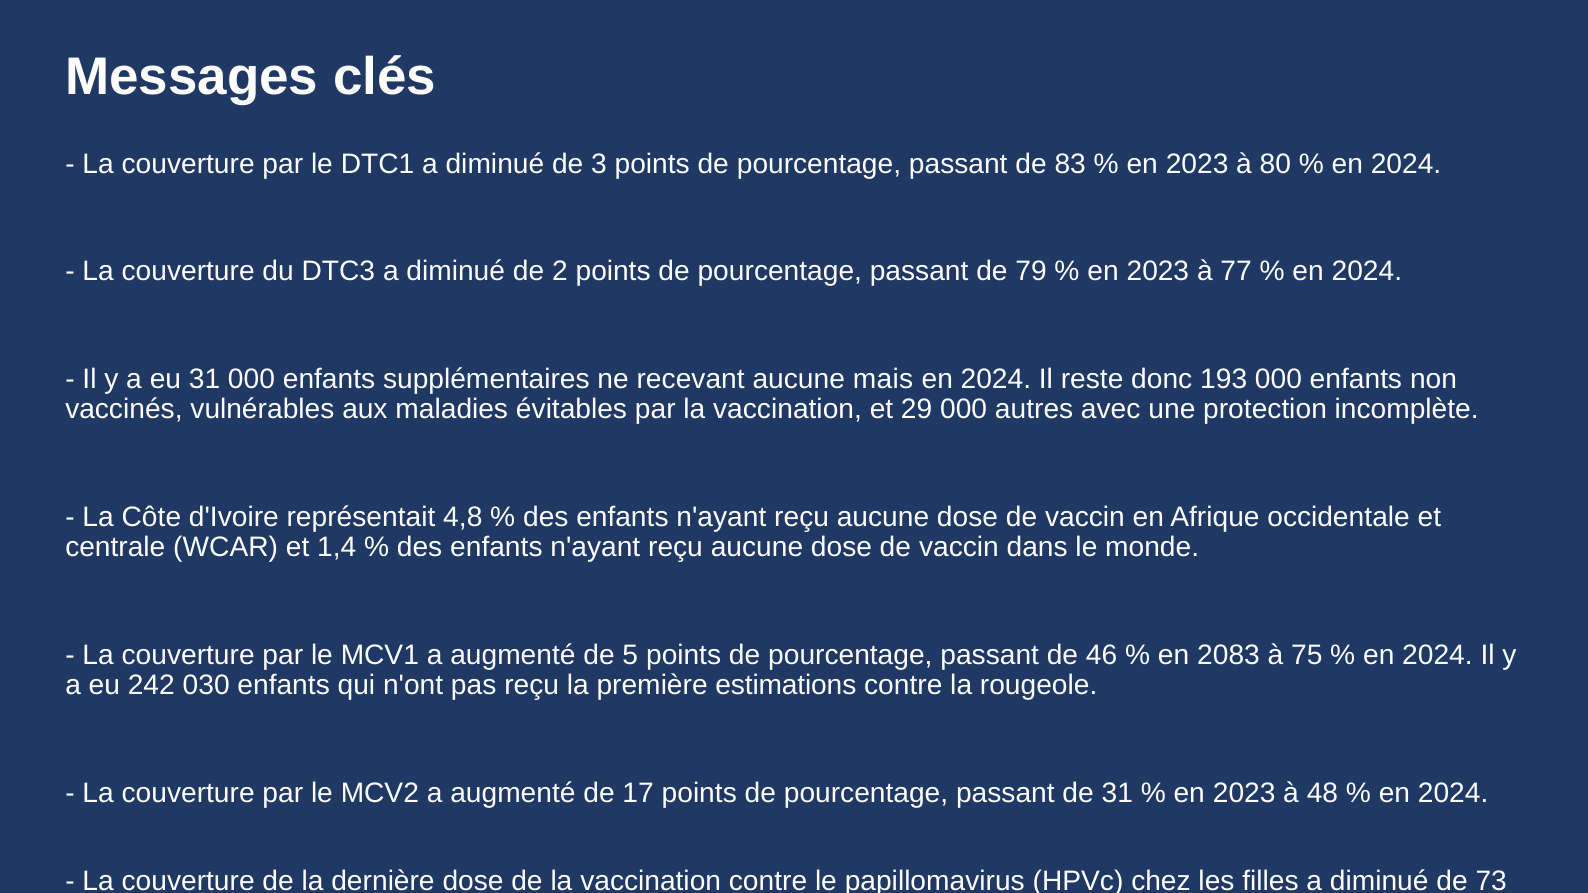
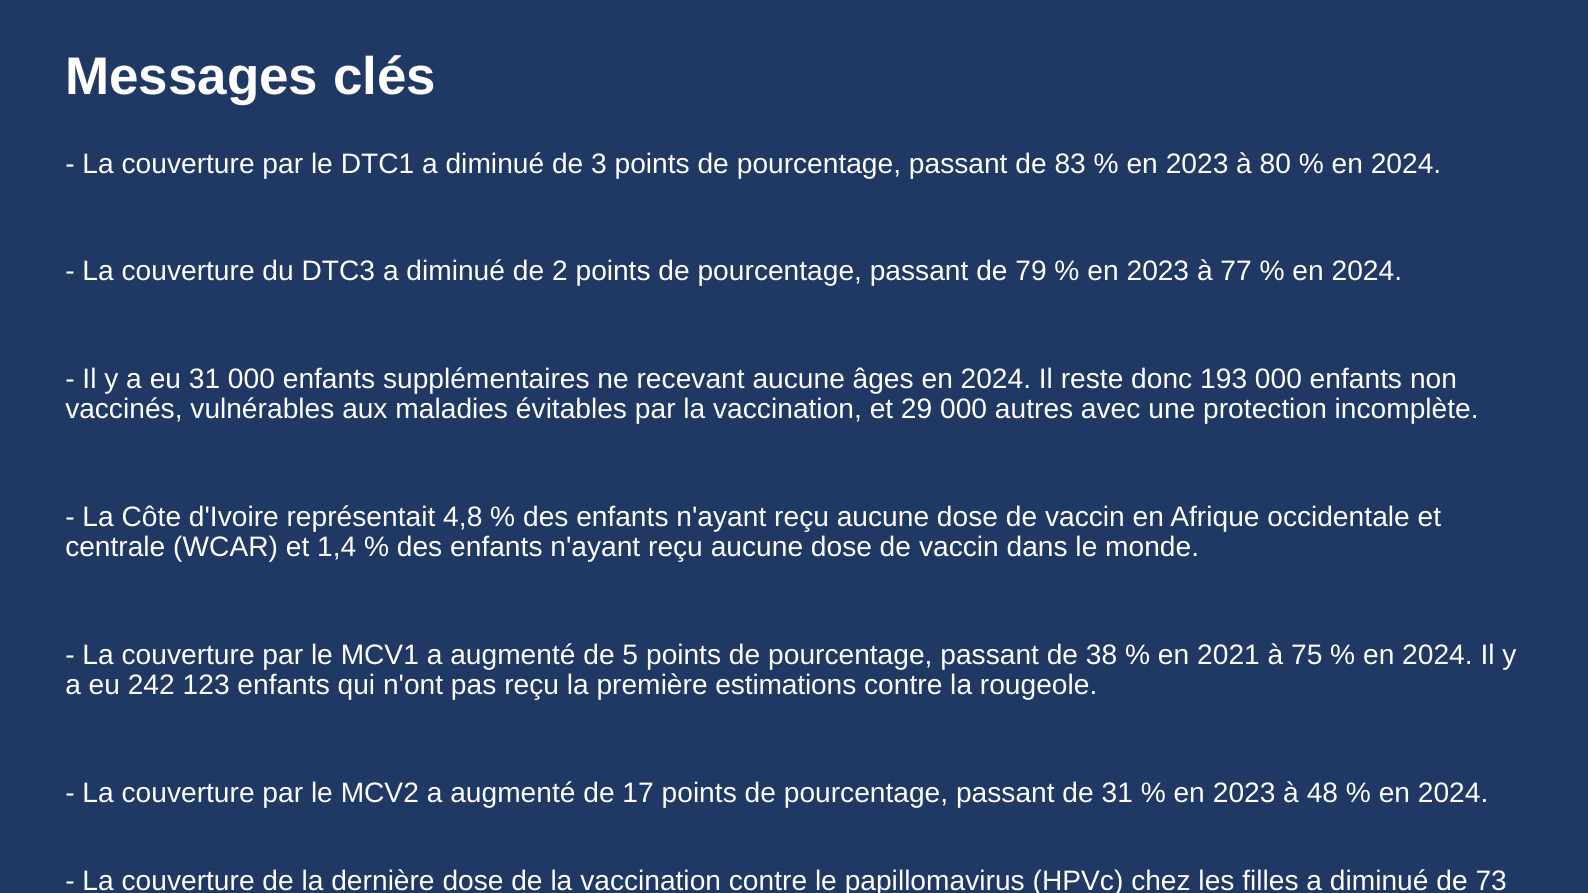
mais: mais -> âges (883, 379)
46: 46 -> 38 (1102, 655)
2083: 2083 -> 2021 (1229, 655)
030: 030 -> 123 (206, 686)
